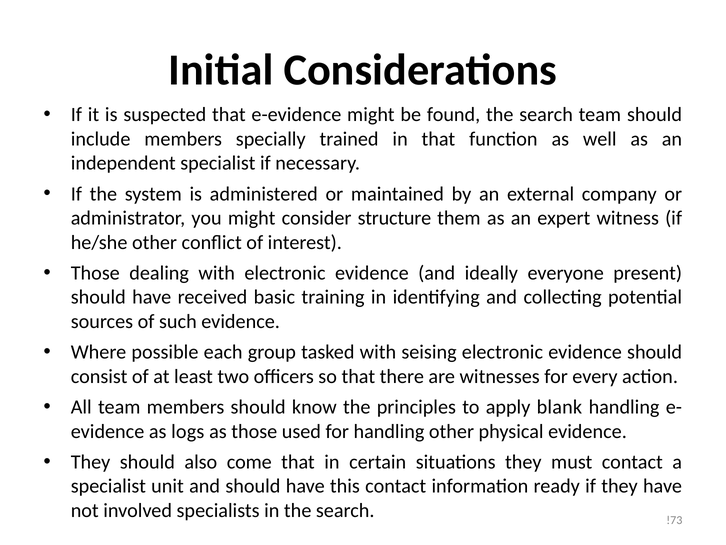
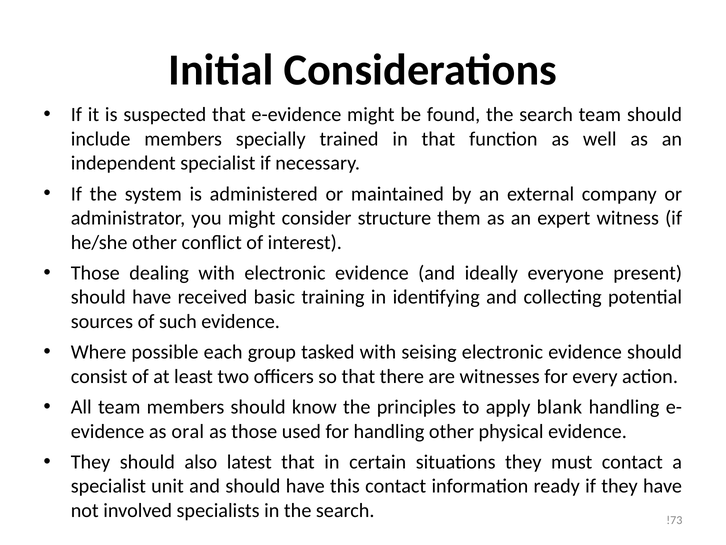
logs: logs -> oral (188, 431)
come: come -> latest (249, 462)
